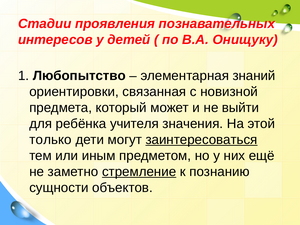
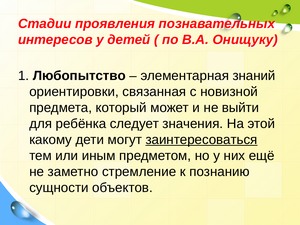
учителя: учителя -> следует (134, 124)
только: только -> какому (51, 140)
стремление underline: present -> none (139, 172)
